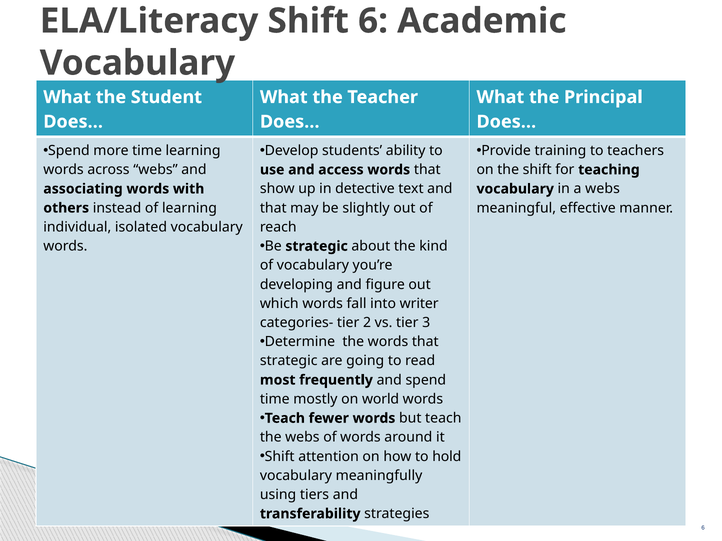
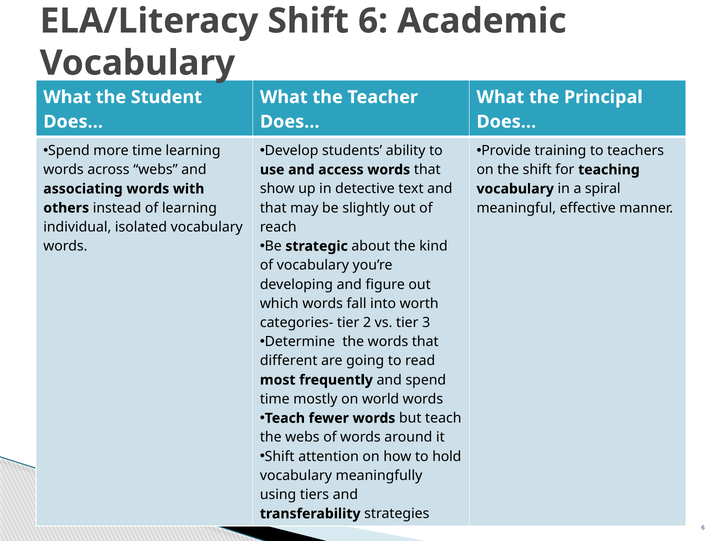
a webs: webs -> spiral (603, 189)
writer: writer -> worth (419, 304)
strategic: strategic -> different (289, 361)
